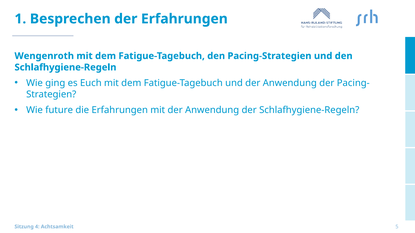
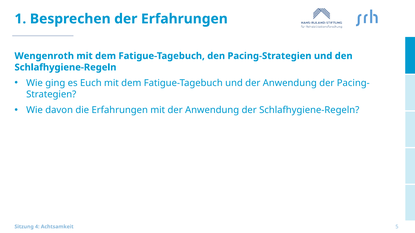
future: future -> davon (59, 110)
